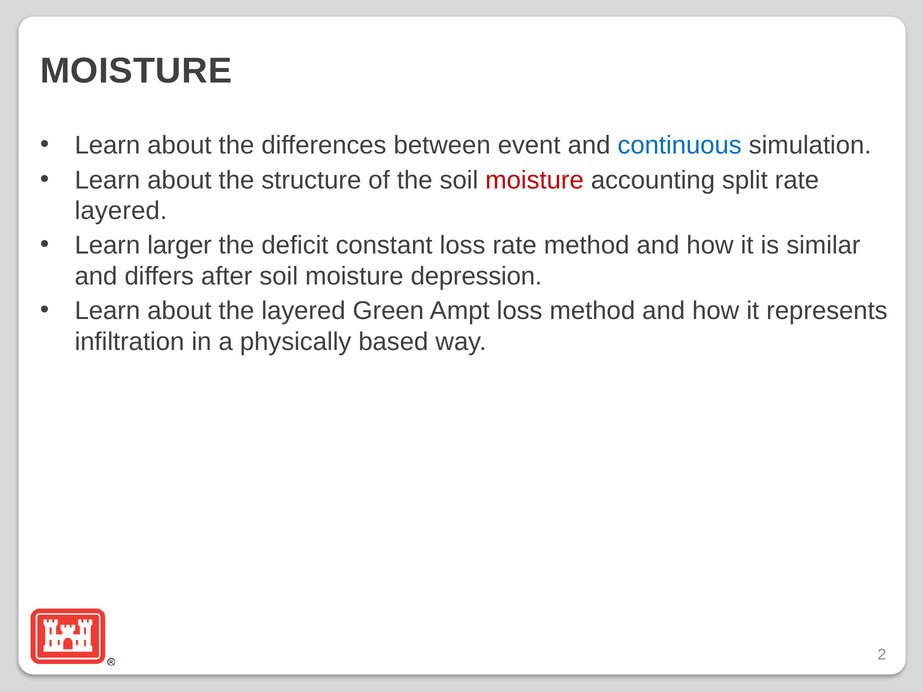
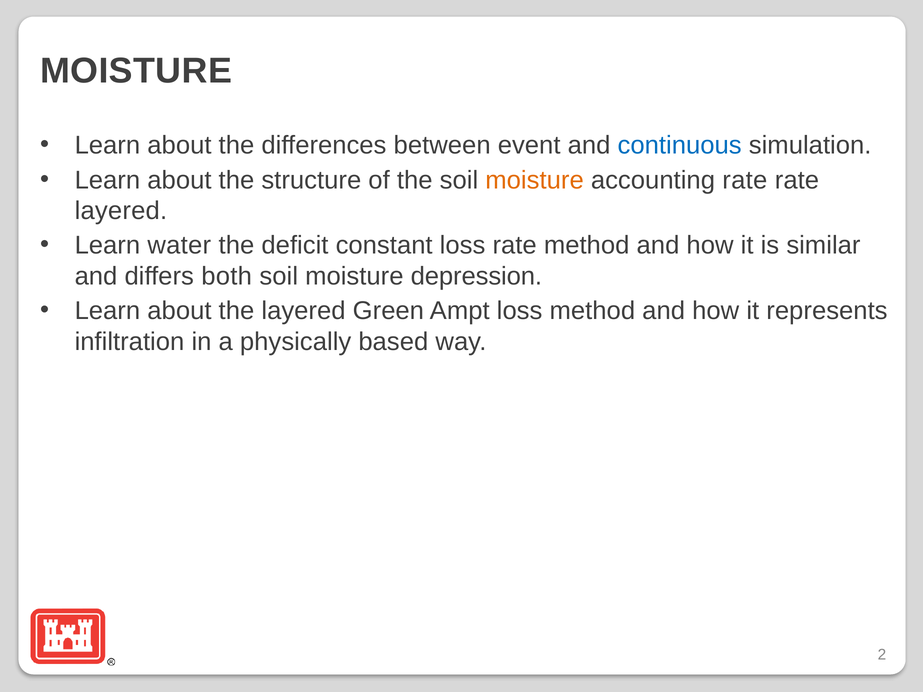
moisture colour: red -> orange (535, 180)
accounting split: split -> rate (745, 180)
larger: larger -> water (179, 246)
after: after -> both (227, 276)
